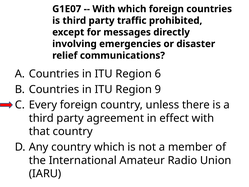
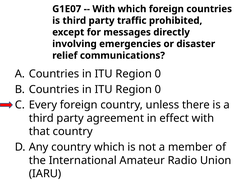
6: 6 -> 0 (158, 74)
9: 9 -> 0 (158, 89)
